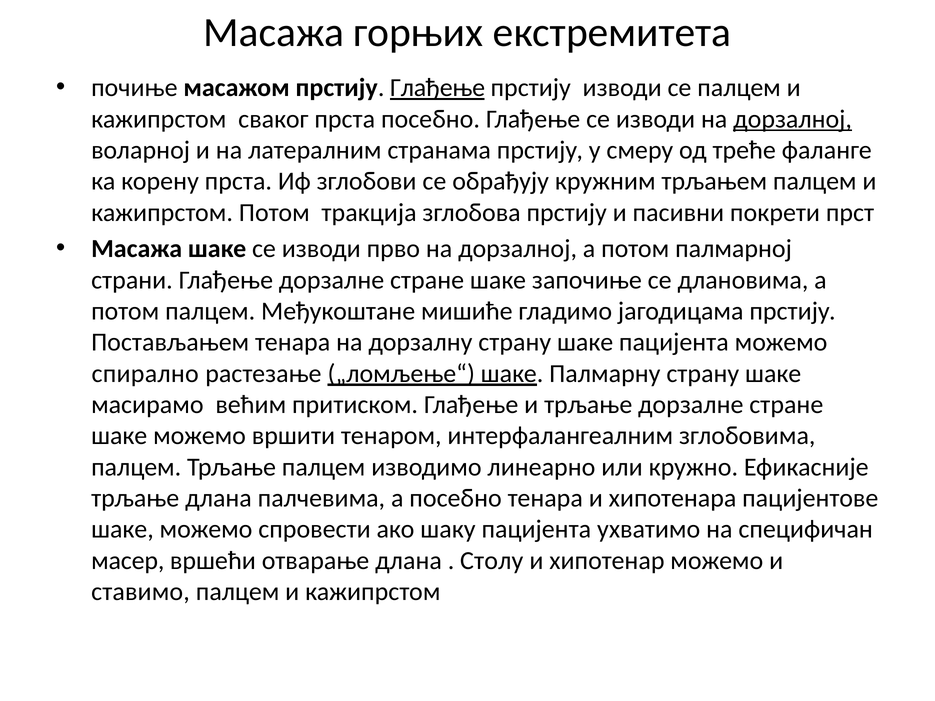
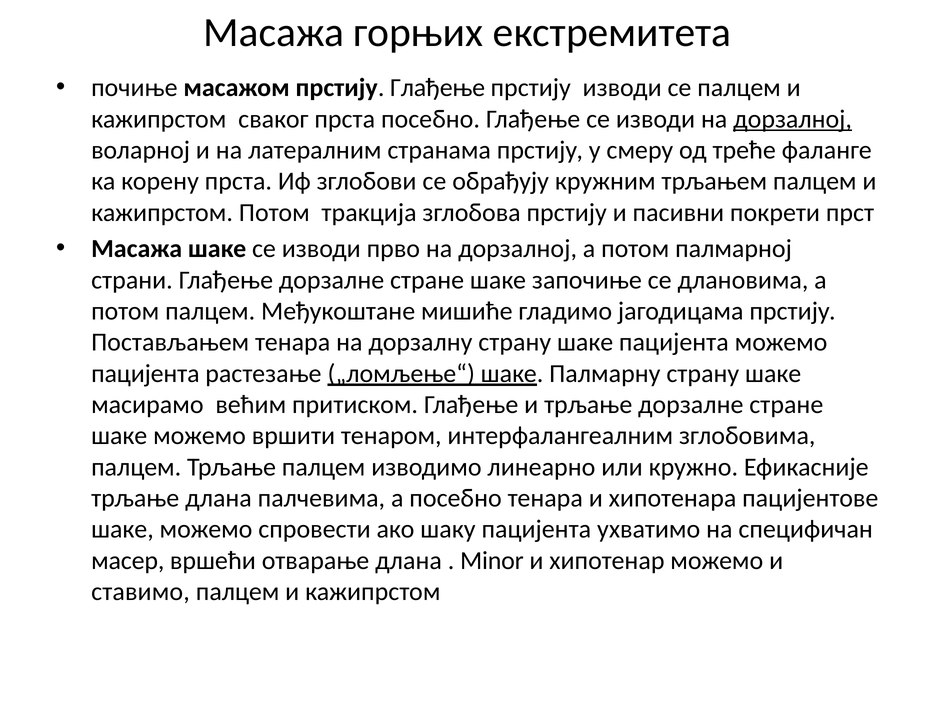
Глађење underline: present -> none (438, 88)
спирално: спирално -> пацијента (145, 374)
Столу: Столу -> Minor (492, 561)
